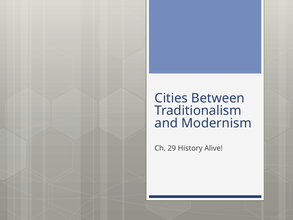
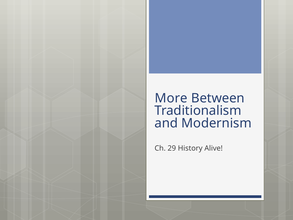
Cities: Cities -> More (171, 98)
